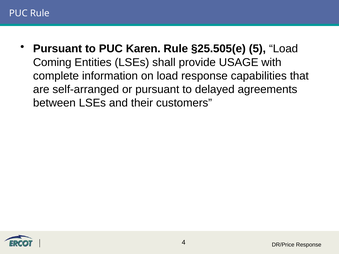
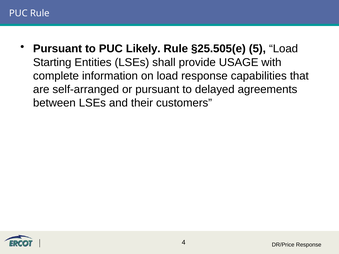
Karen: Karen -> Likely (143, 49)
Coming: Coming -> Starting (52, 62)
